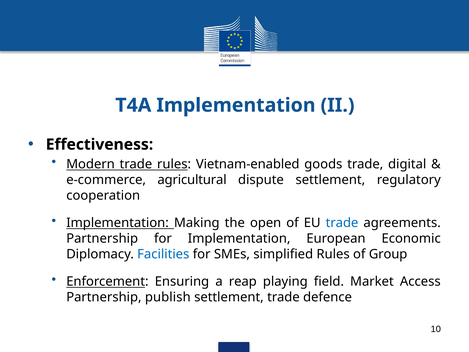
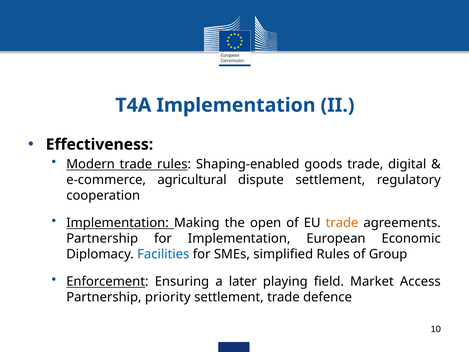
Vietnam-enabled: Vietnam-enabled -> Shaping-enabled (248, 164)
trade colour: blue -> orange (342, 223)
reap: reap -> later (243, 281)
publish: publish -> priority (168, 297)
